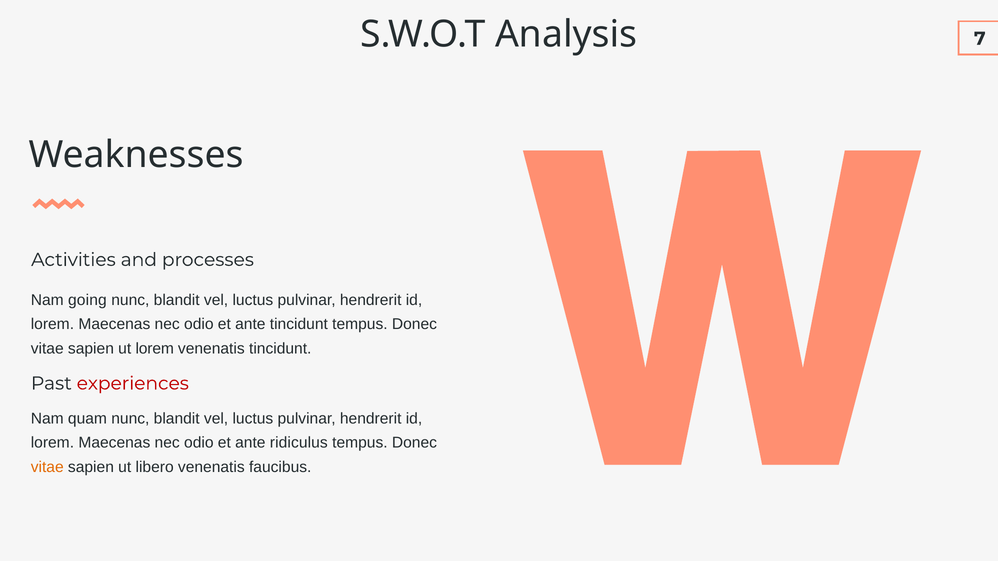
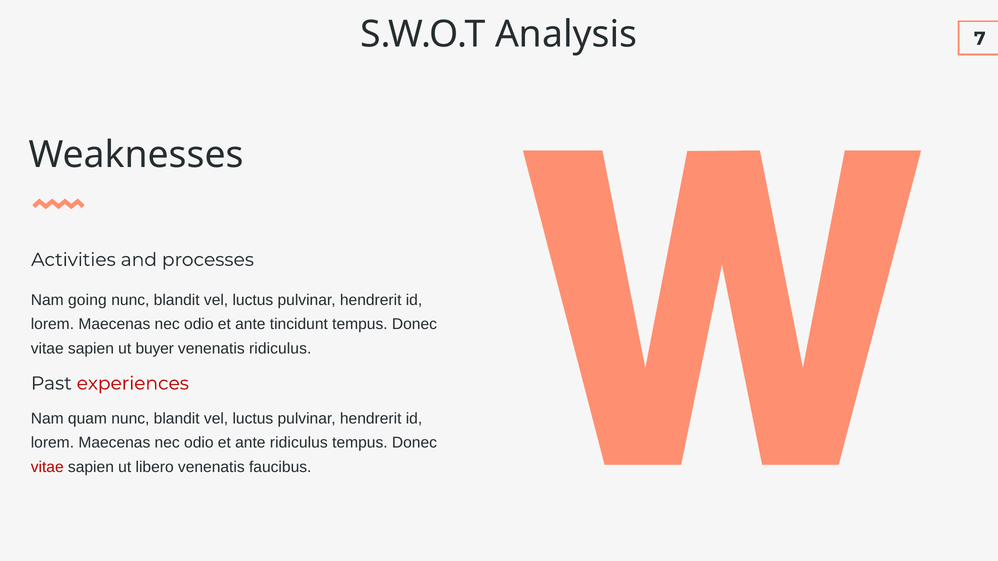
ut lorem: lorem -> buyer (155, 349)
venenatis tincidunt: tincidunt -> ridiculus (280, 349)
vitae colour: orange -> red (47, 467)
